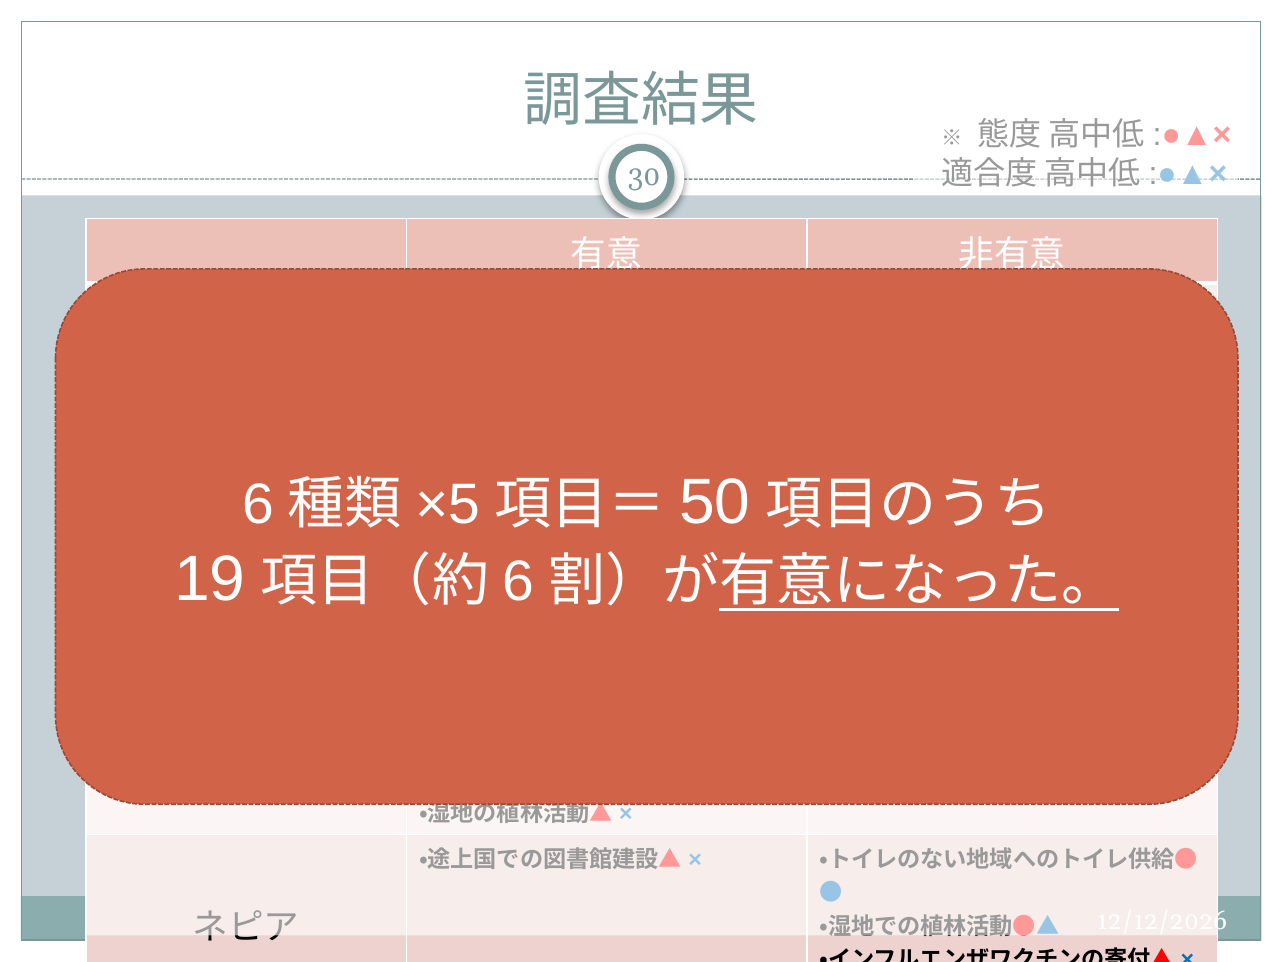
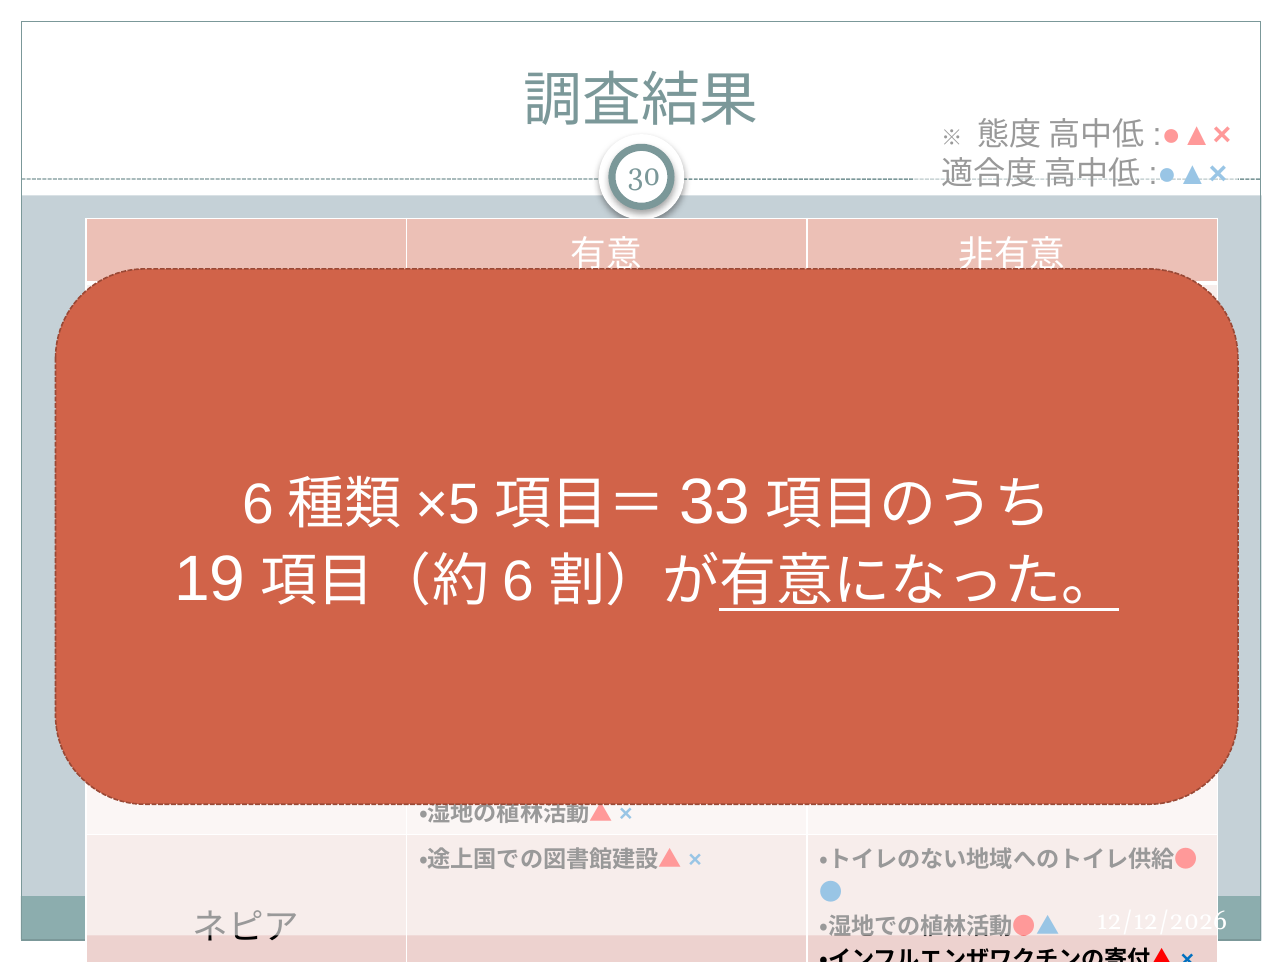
50: 50 -> 33 (715, 503)
